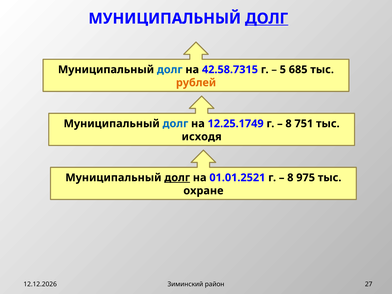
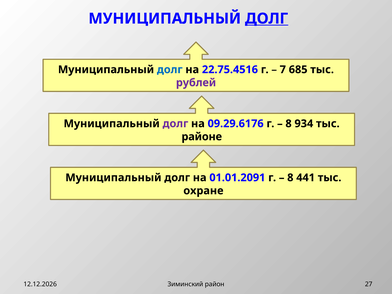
42.58.7315: 42.58.7315 -> 22.75.4516 (230, 70)
5: 5 -> 7 (283, 70)
рублей colour: orange -> purple (196, 83)
долг colour: blue -> purple (175, 124)
12.25.1749: 12.25.1749 -> 09.29.6176 (236, 124)
751: 751 -> 934 (304, 124)
исходя: исходя -> районе (202, 137)
долг underline: present -> none (177, 178)
01.01.2521: 01.01.2521 -> 01.01.2091 (237, 178)
975: 975 -> 441 (306, 178)
